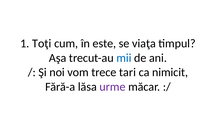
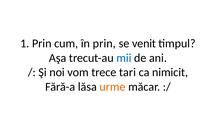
1 Toţi: Toţi -> Prin (42, 43)
în este: este -> prin (104, 43)
viaţa: viaţa -> venit (144, 43)
urme colour: purple -> orange (112, 86)
